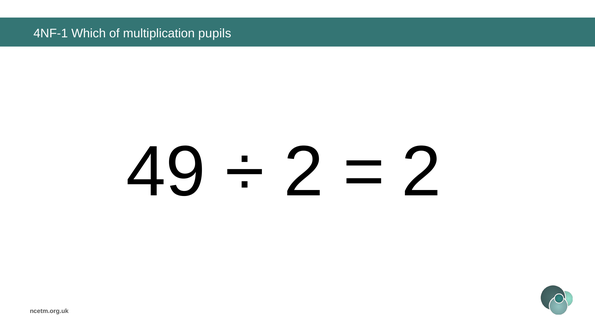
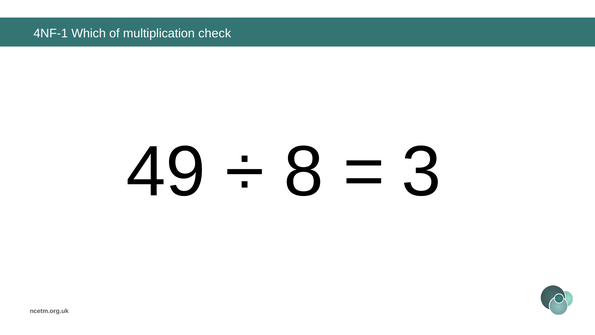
pupils: pupils -> check (215, 33)
2: 2 -> 8 (304, 172)
2: 2 -> 3 (421, 172)
